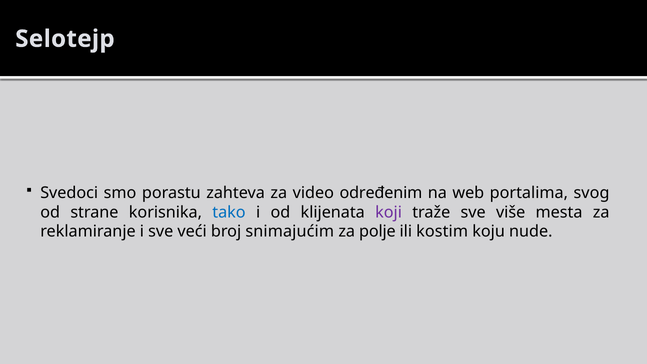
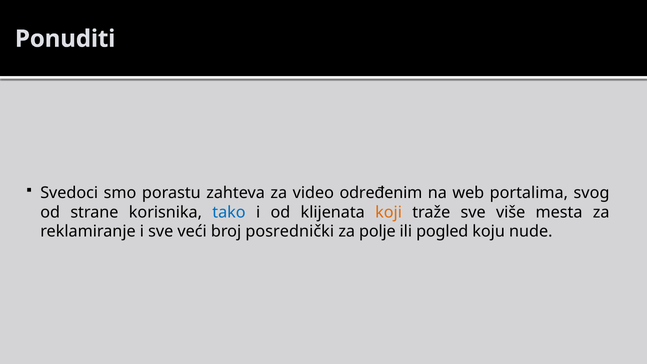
Selotejp: Selotejp -> Ponuditi (65, 39)
koji colour: purple -> orange (389, 212)
snimajućim: snimajućim -> posrednički (290, 232)
kostim: kostim -> pogled (442, 232)
